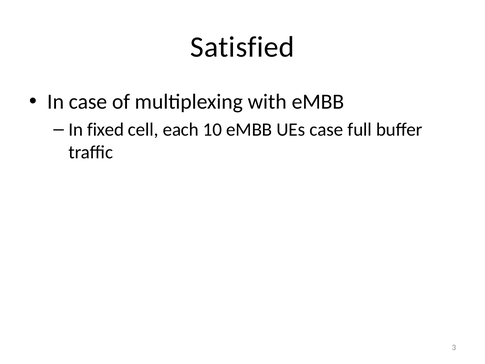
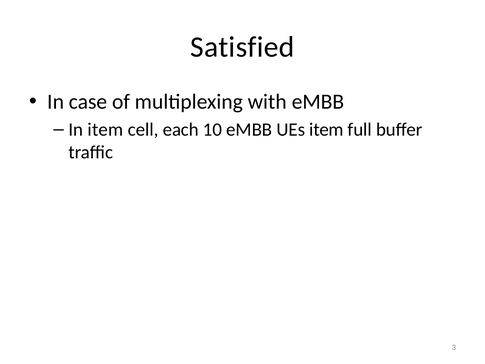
In fixed: fixed -> item (105, 130)
UEs case: case -> item (326, 130)
